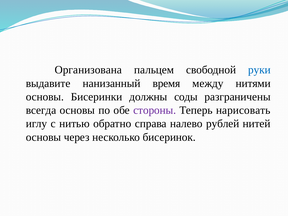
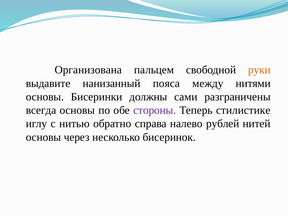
руки colour: blue -> orange (259, 70)
время: время -> пояса (166, 83)
соды: соды -> сами (186, 97)
нарисовать: нарисовать -> стилистике (243, 110)
